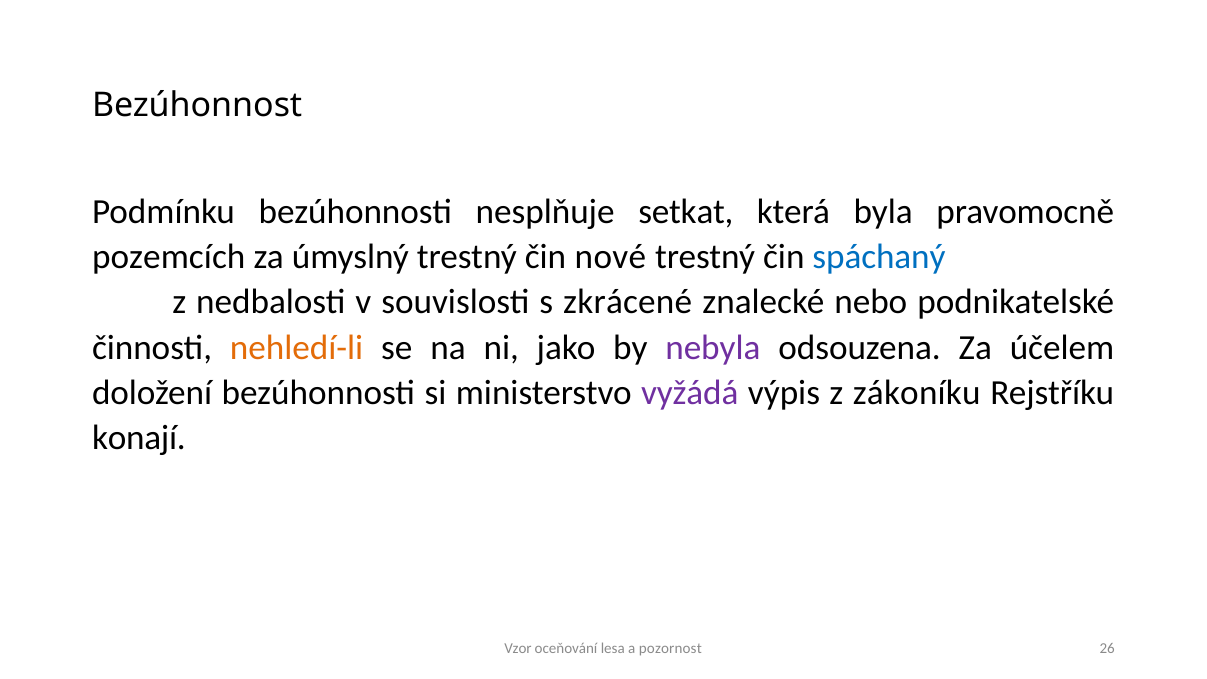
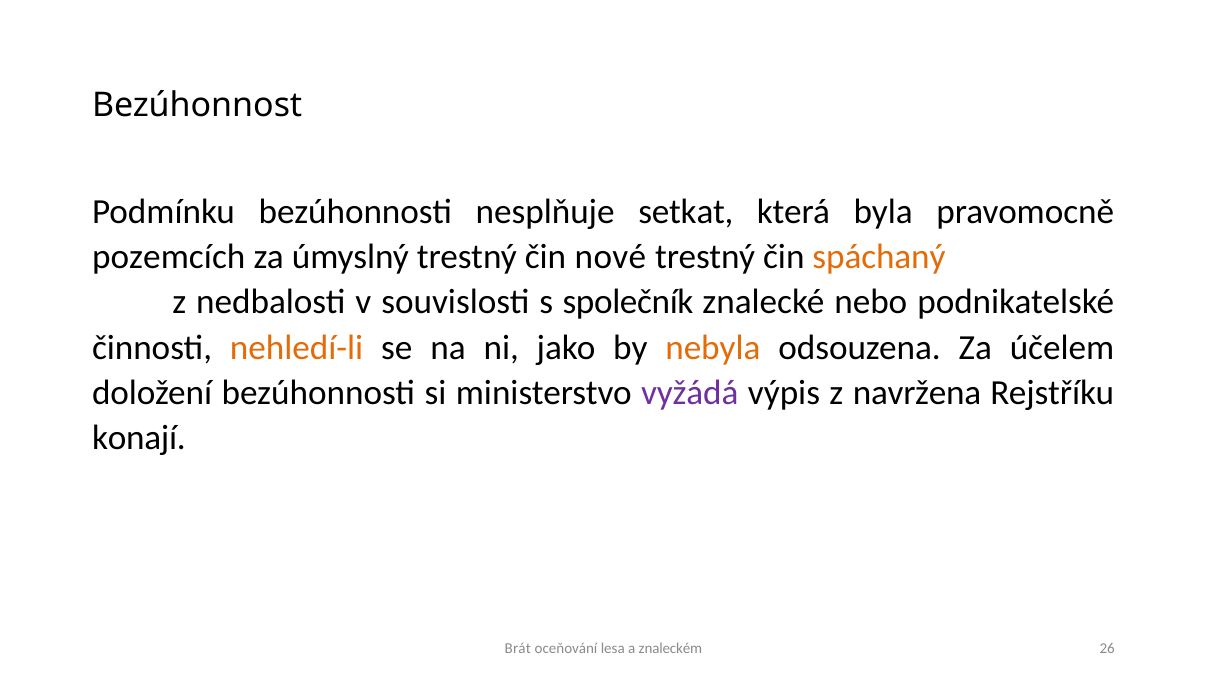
spáchaný colour: blue -> orange (879, 257)
zkrácené: zkrácené -> společník (628, 302)
nebyla colour: purple -> orange (713, 347)
zákoníku: zákoníku -> navržena (917, 393)
Vzor: Vzor -> Brát (518, 648)
pozornost: pozornost -> znaleckém (670, 648)
